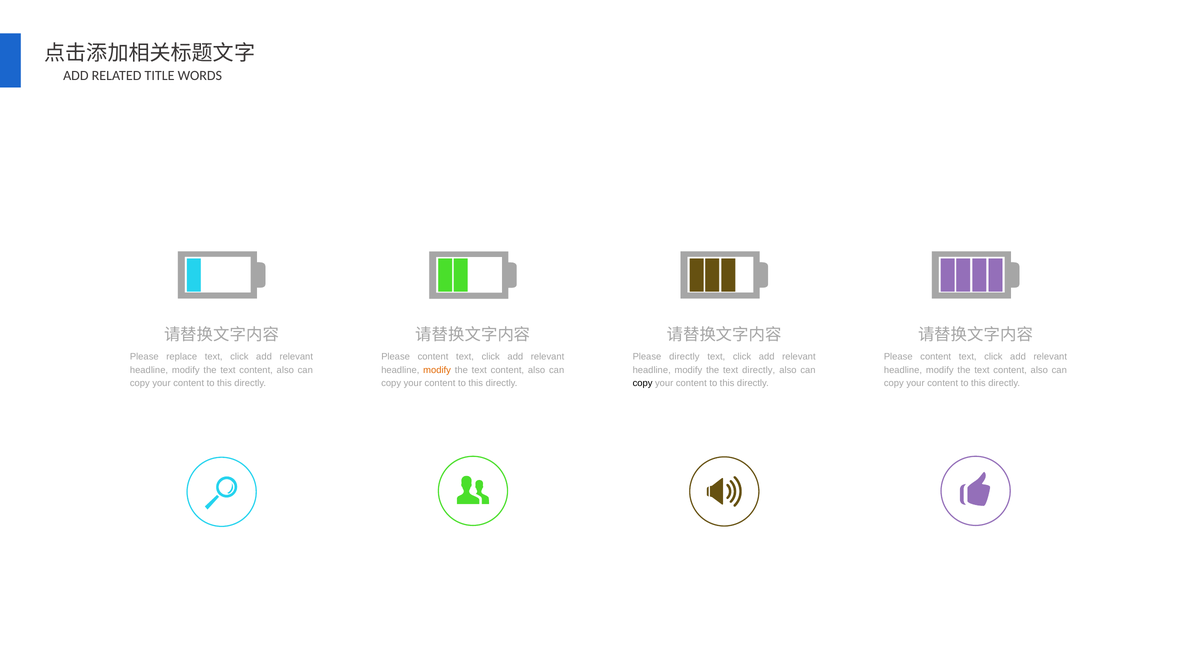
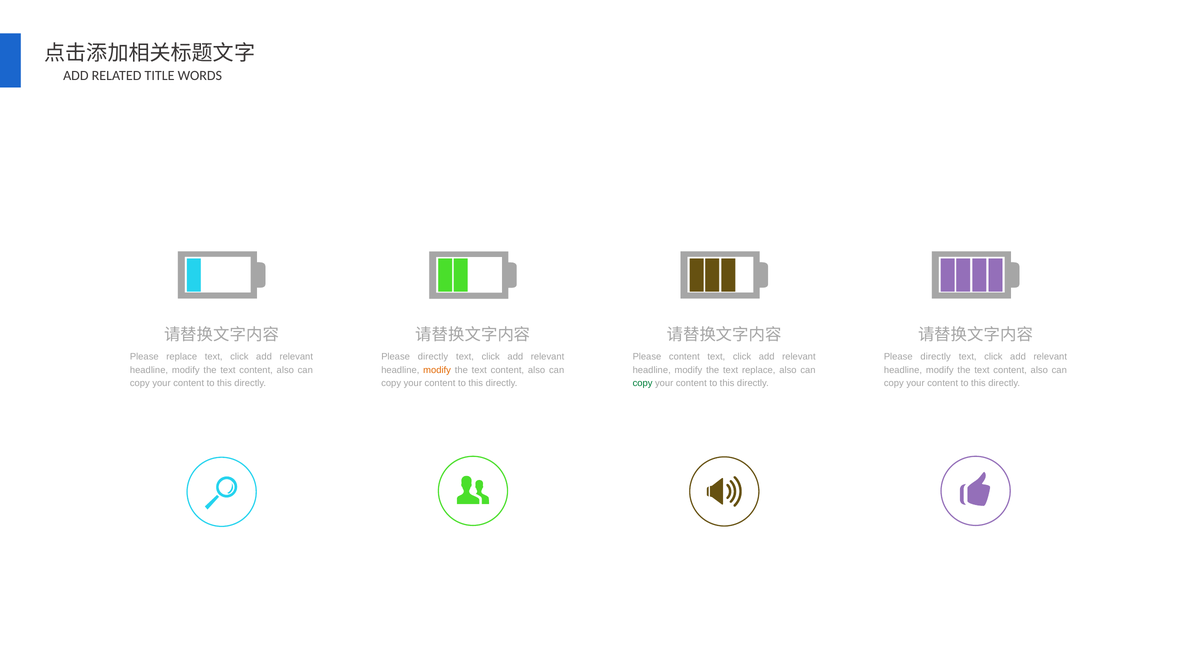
content: content -> directly (433, 357)
Please directly: directly -> content (684, 357)
content: content -> directly (936, 357)
text directly: directly -> replace (759, 370)
copy colour: black -> green (643, 383)
